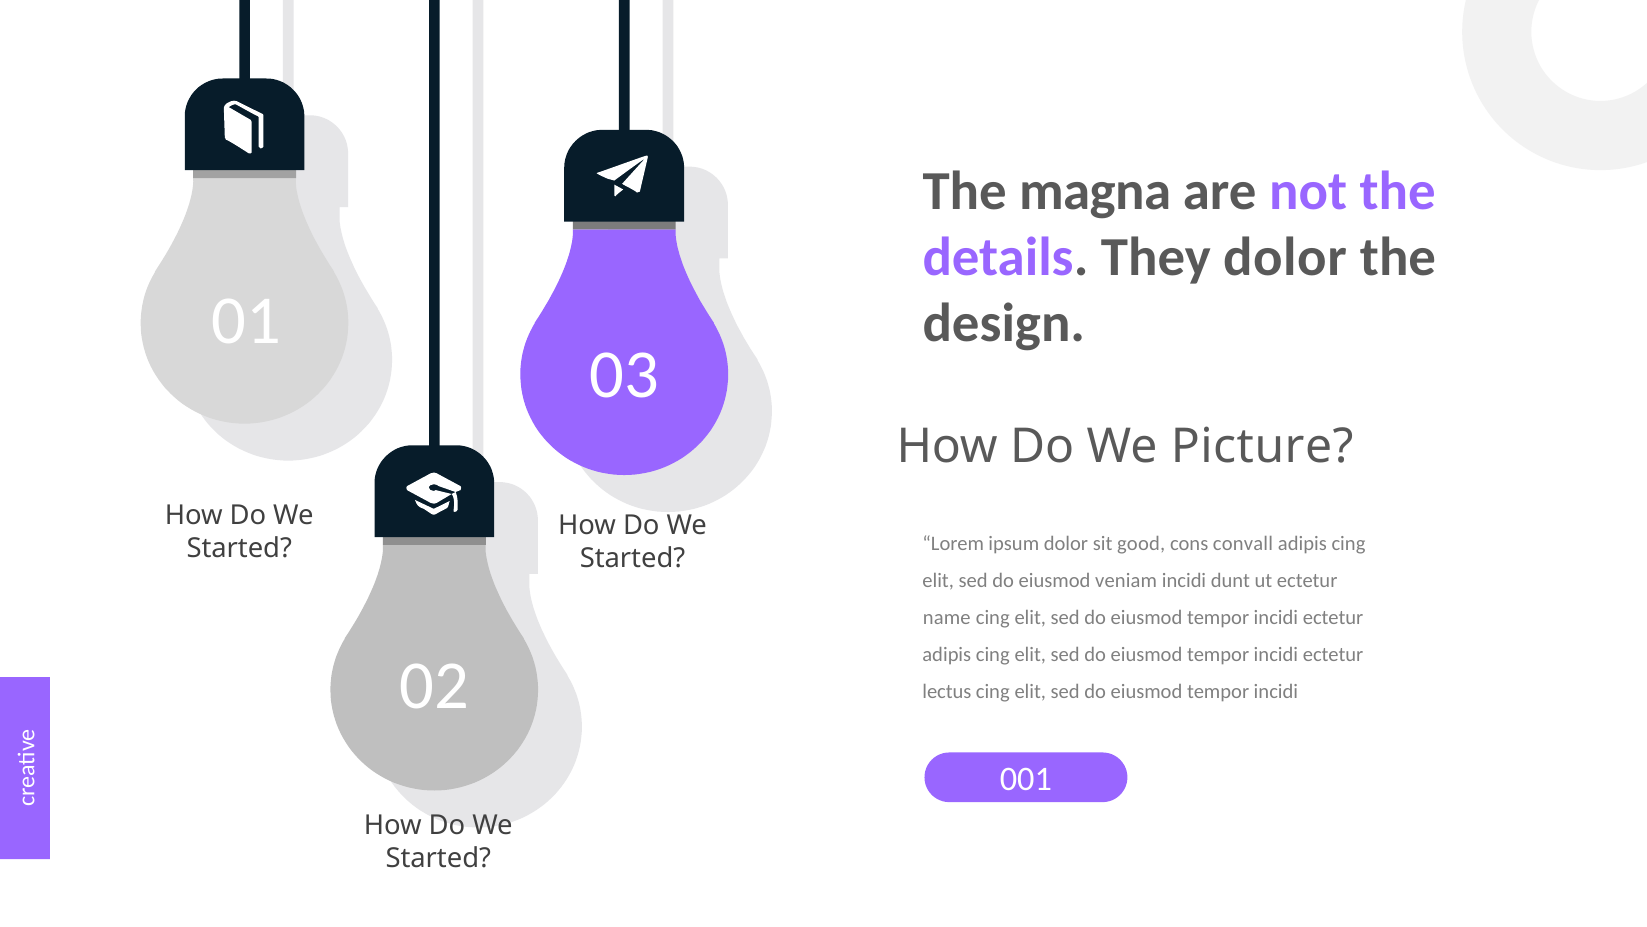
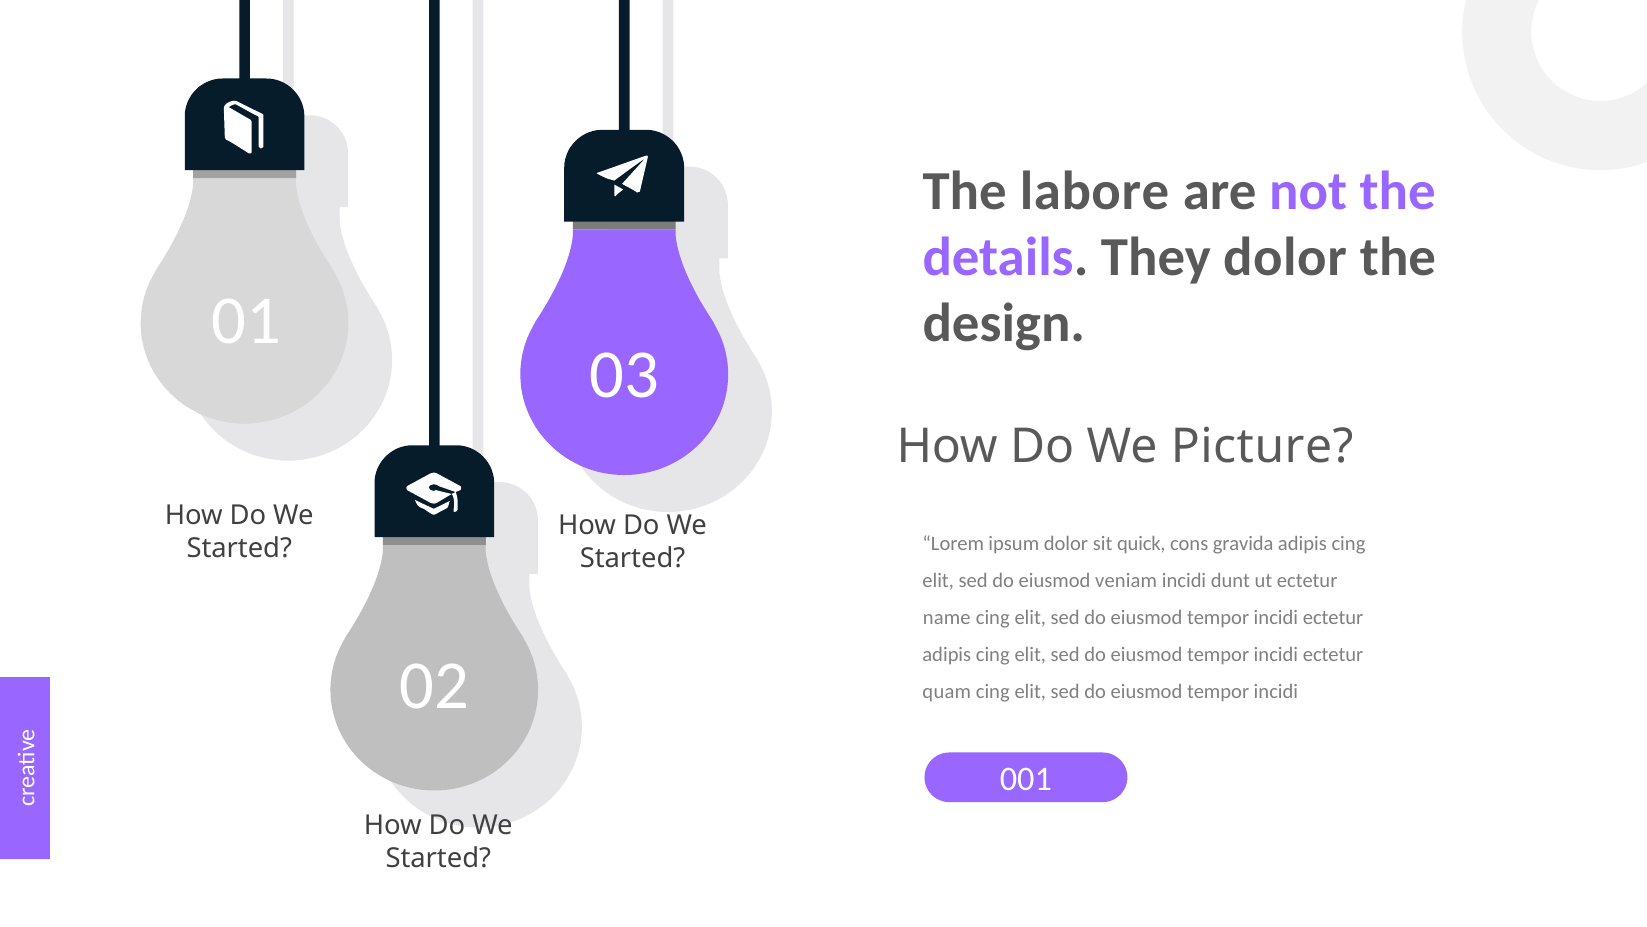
magna: magna -> labore (1095, 192)
good: good -> quick (1141, 543)
convall: convall -> gravida (1243, 543)
lectus: lectus -> quam (947, 691)
